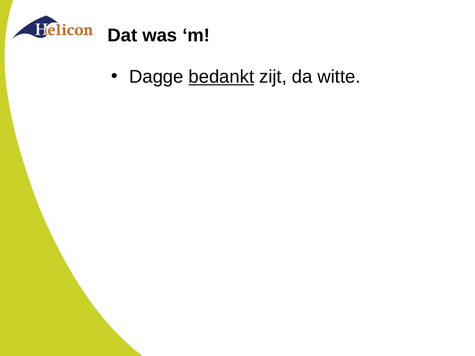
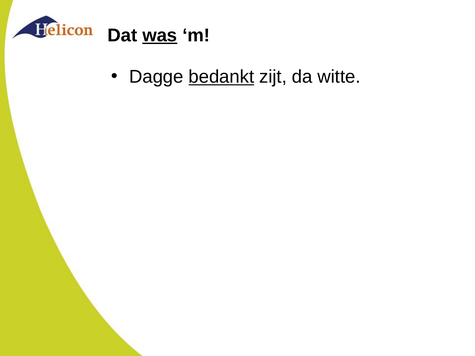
was underline: none -> present (160, 35)
